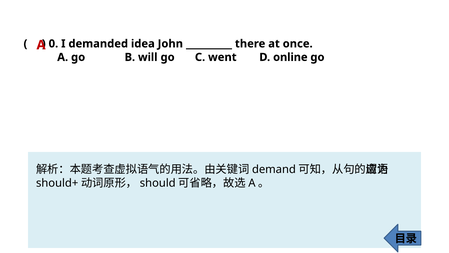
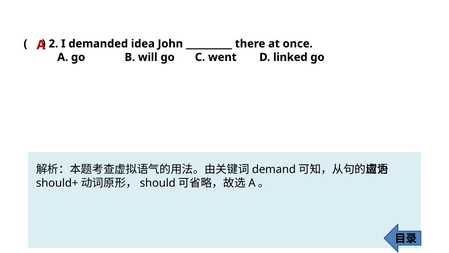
0: 0 -> 2 (53, 44)
online: online -> linked (290, 57)
